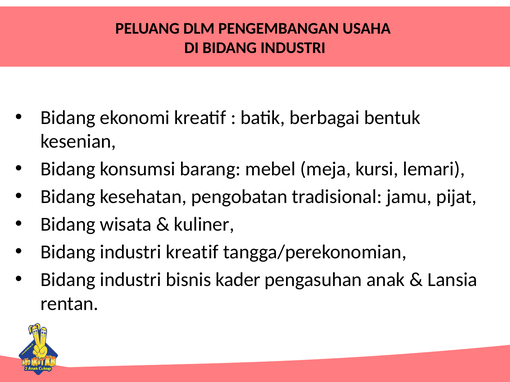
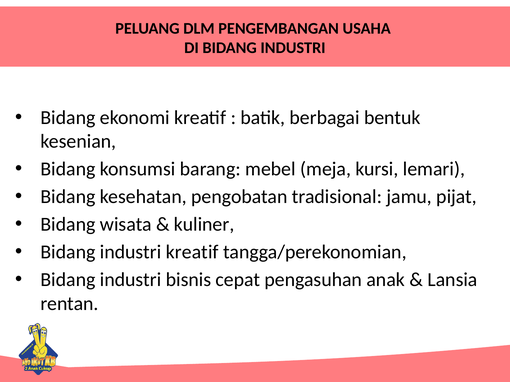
kader: kader -> cepat (238, 280)
